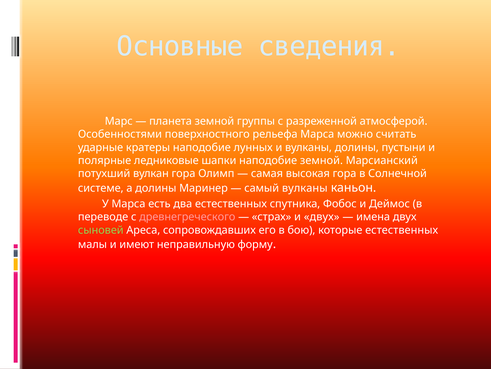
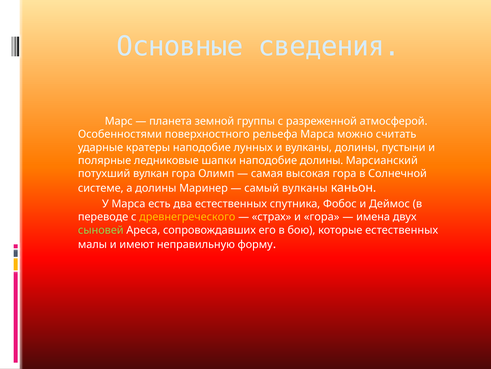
наподобие земной: земной -> долины (322, 160)
древнегреческого colour: pink -> yellow (187, 217)
и двух: двух -> гора (322, 217)
